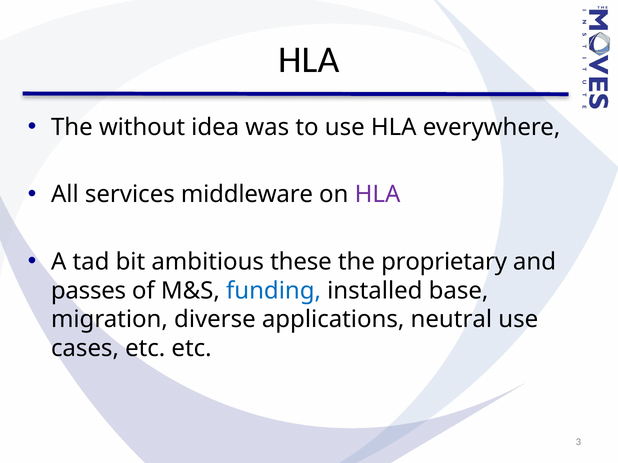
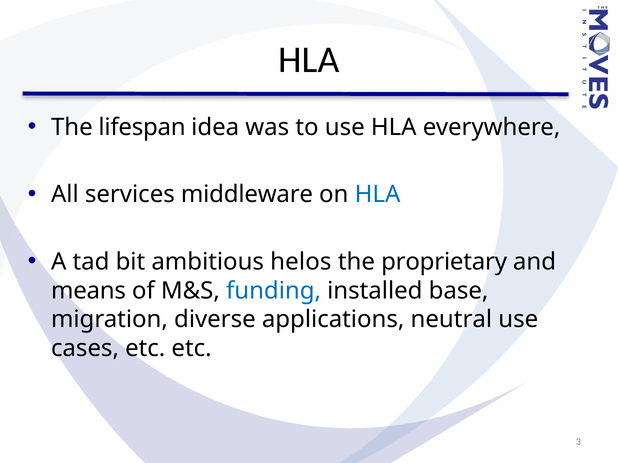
without: without -> lifespan (142, 127)
HLA colour: purple -> blue (378, 195)
these: these -> helos (301, 262)
passes: passes -> means (89, 291)
